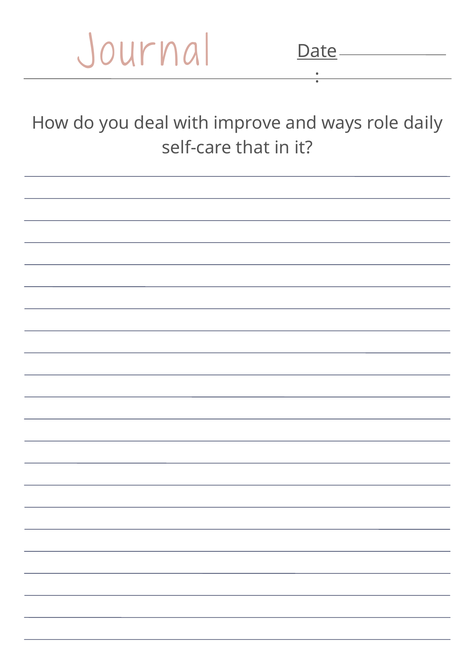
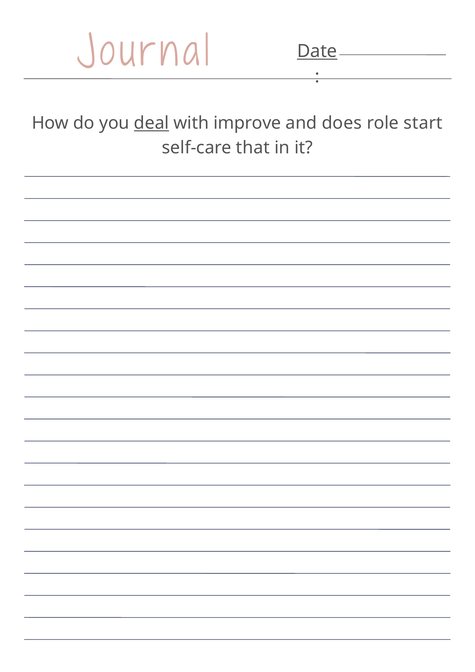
deal underline: none -> present (152, 123)
ways: ways -> does (342, 123)
daily: daily -> start (423, 123)
